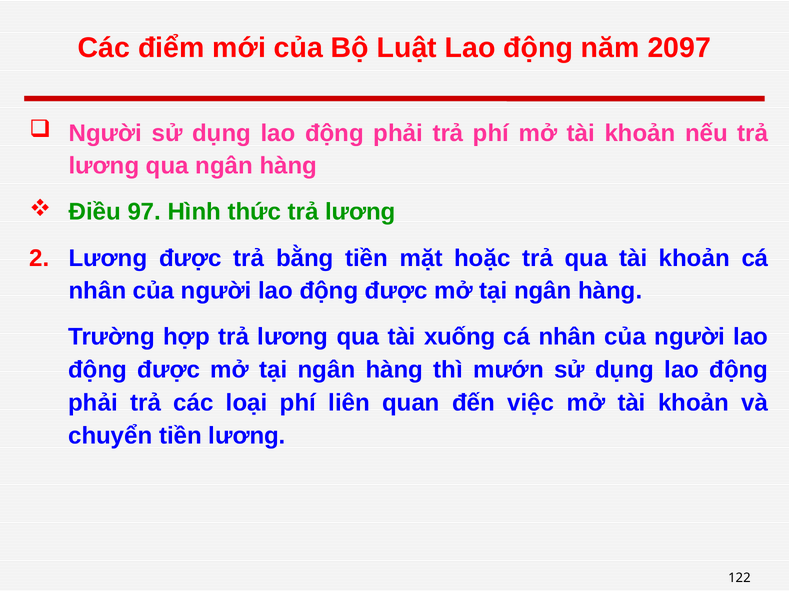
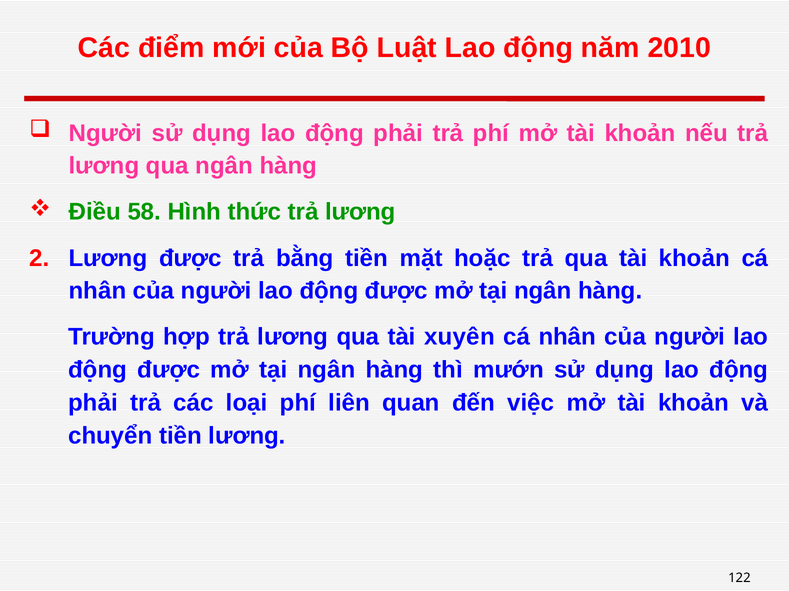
2097: 2097 -> 2010 (679, 48)
97: 97 -> 58 (144, 212)
xuống: xuống -> xuyên (459, 337)
